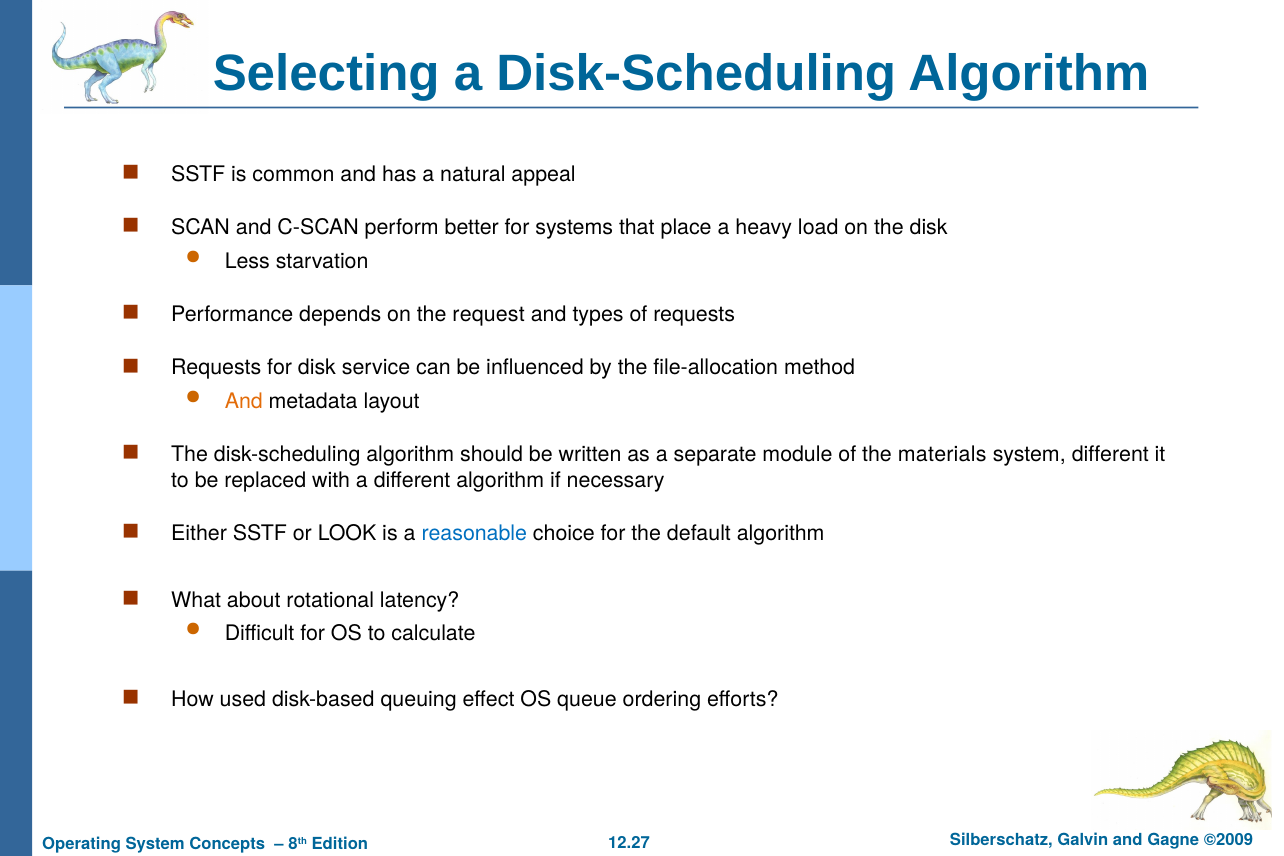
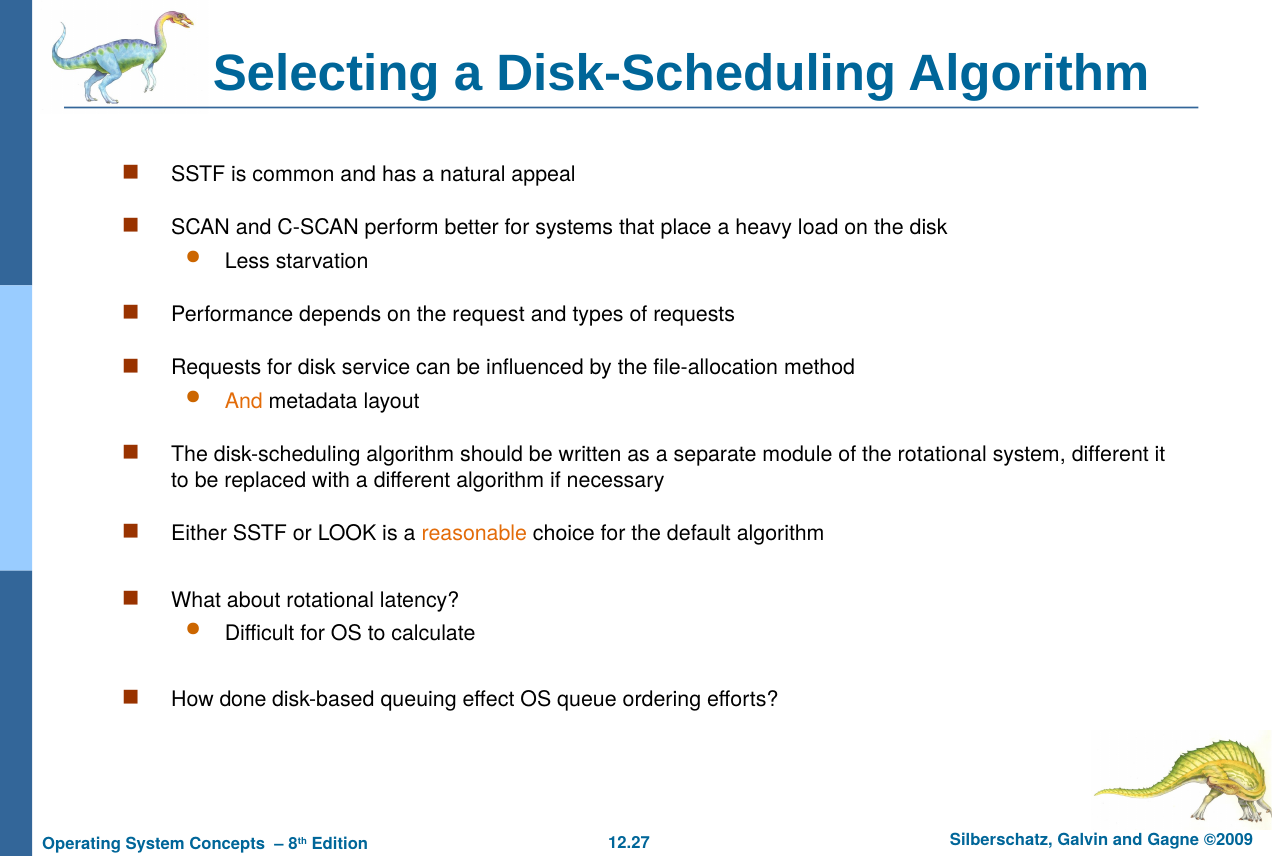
the materials: materials -> rotational (942, 455)
reasonable colour: blue -> orange (474, 534)
used: used -> done (243, 699)
